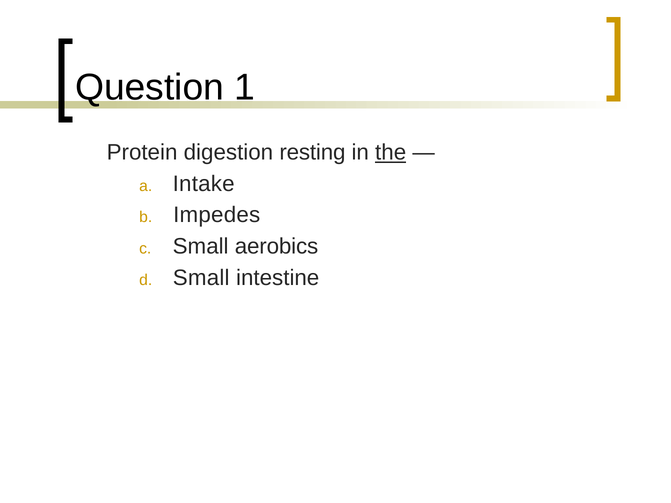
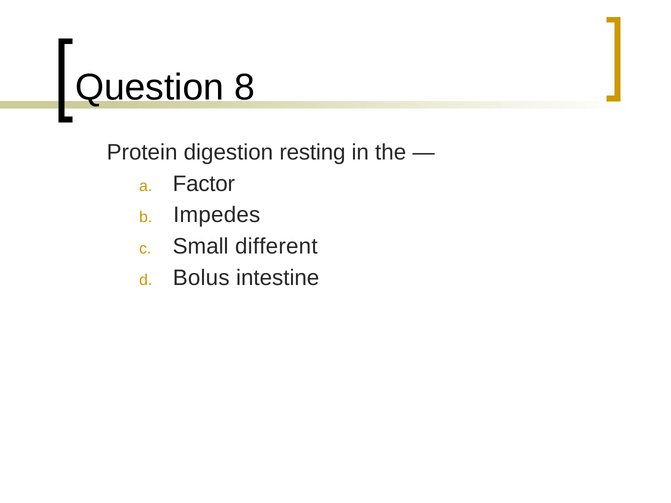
1: 1 -> 8 (245, 88)
the underline: present -> none (391, 153)
Intake: Intake -> Factor (204, 184)
aerobics: aerobics -> different (276, 246)
Small: Small -> Bolus (201, 278)
